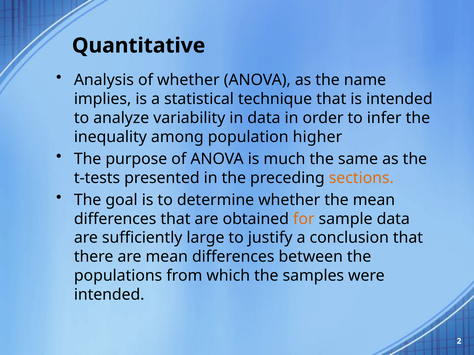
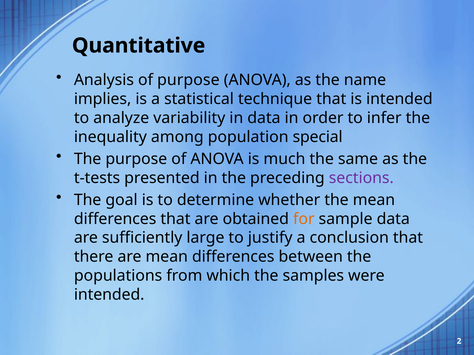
of whether: whether -> purpose (188, 80)
higher: higher -> special (318, 137)
sections colour: orange -> purple (361, 178)
